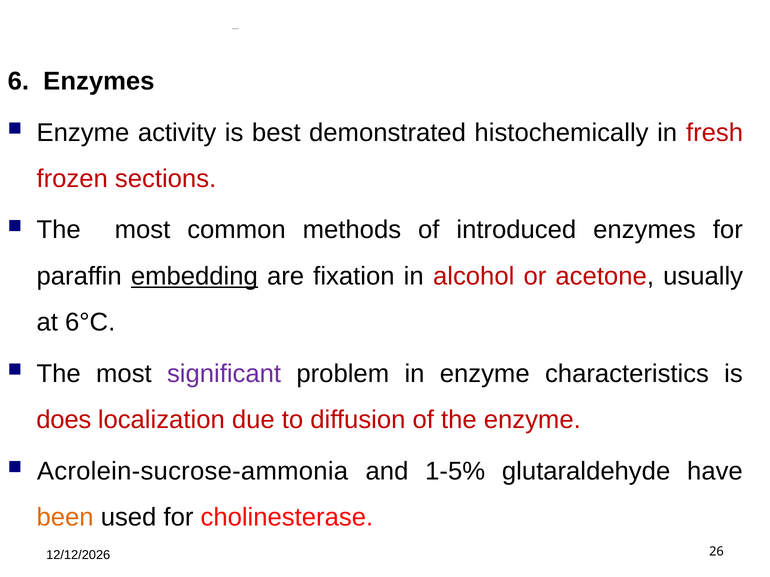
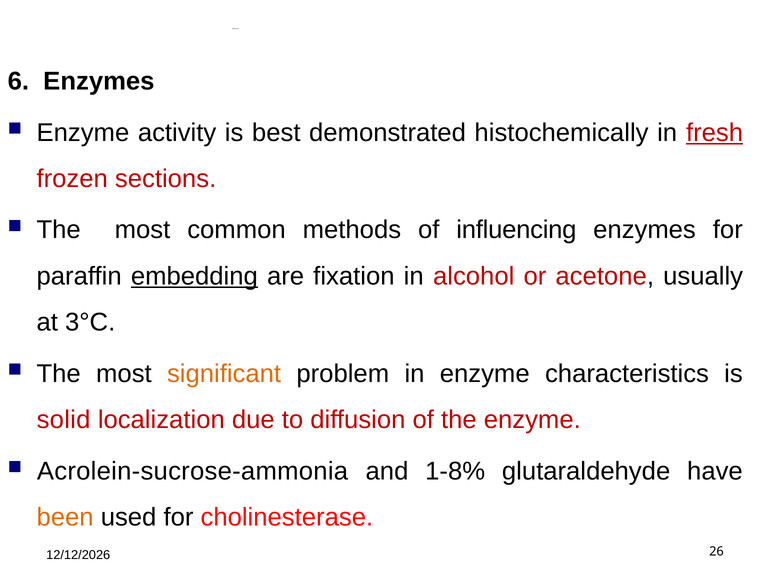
fresh underline: none -> present (715, 133)
introduced: introduced -> influencing (516, 230)
6°C: 6°C -> 3°C (90, 323)
significant colour: purple -> orange (224, 374)
does: does -> solid (64, 420)
1-5%: 1-5% -> 1-8% (455, 471)
